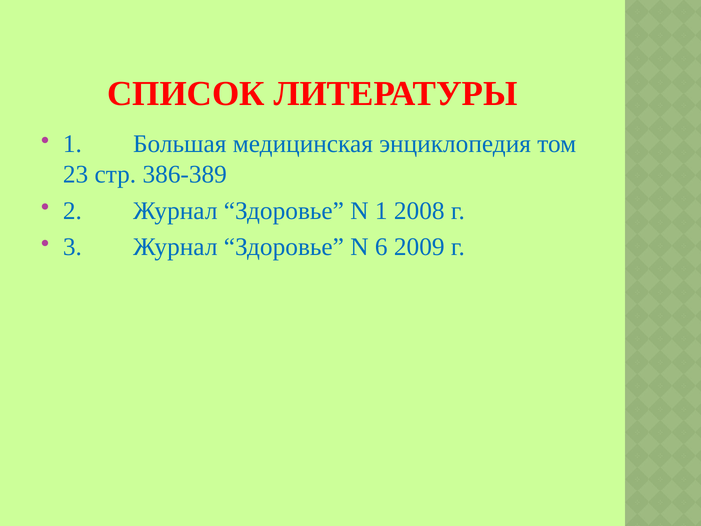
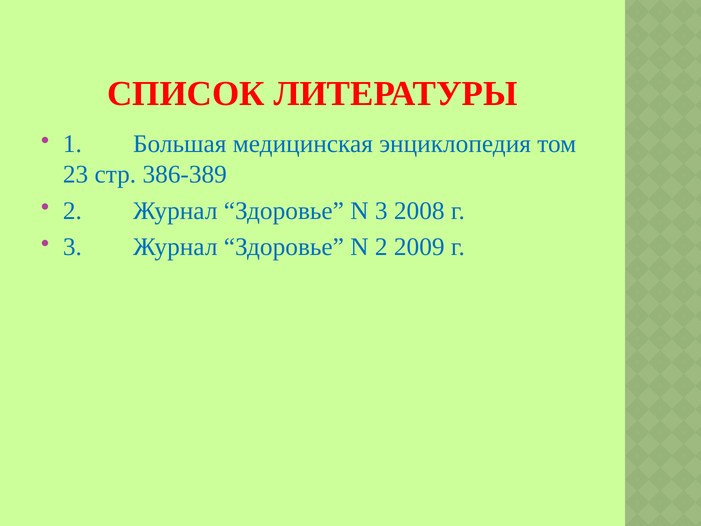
N 1: 1 -> 3 (381, 211)
N 6: 6 -> 2 (381, 247)
